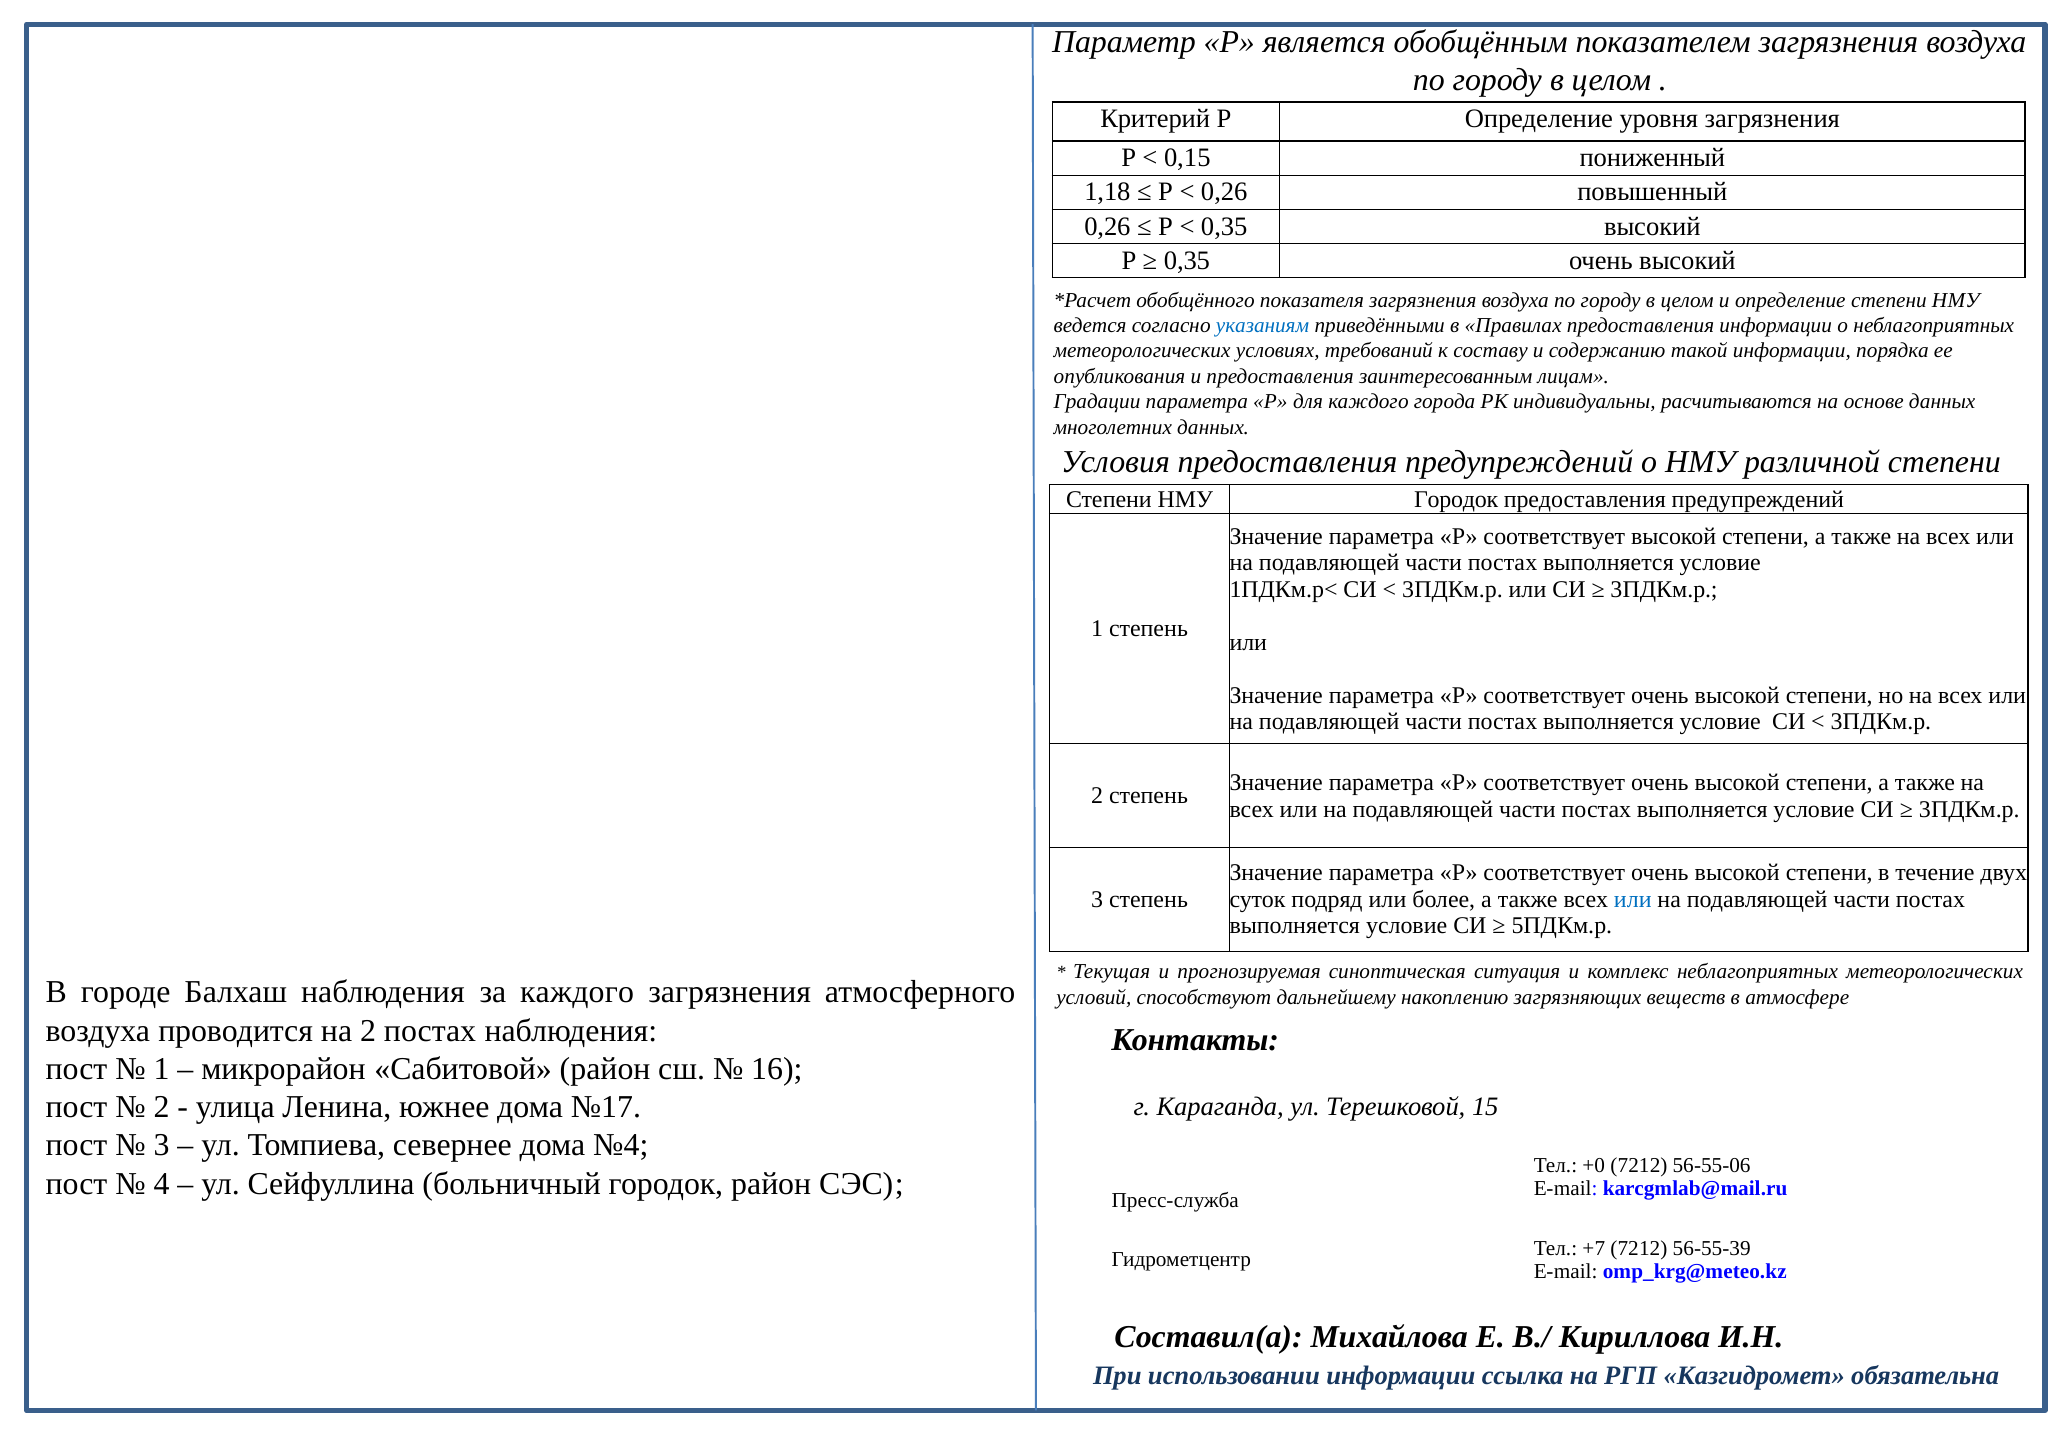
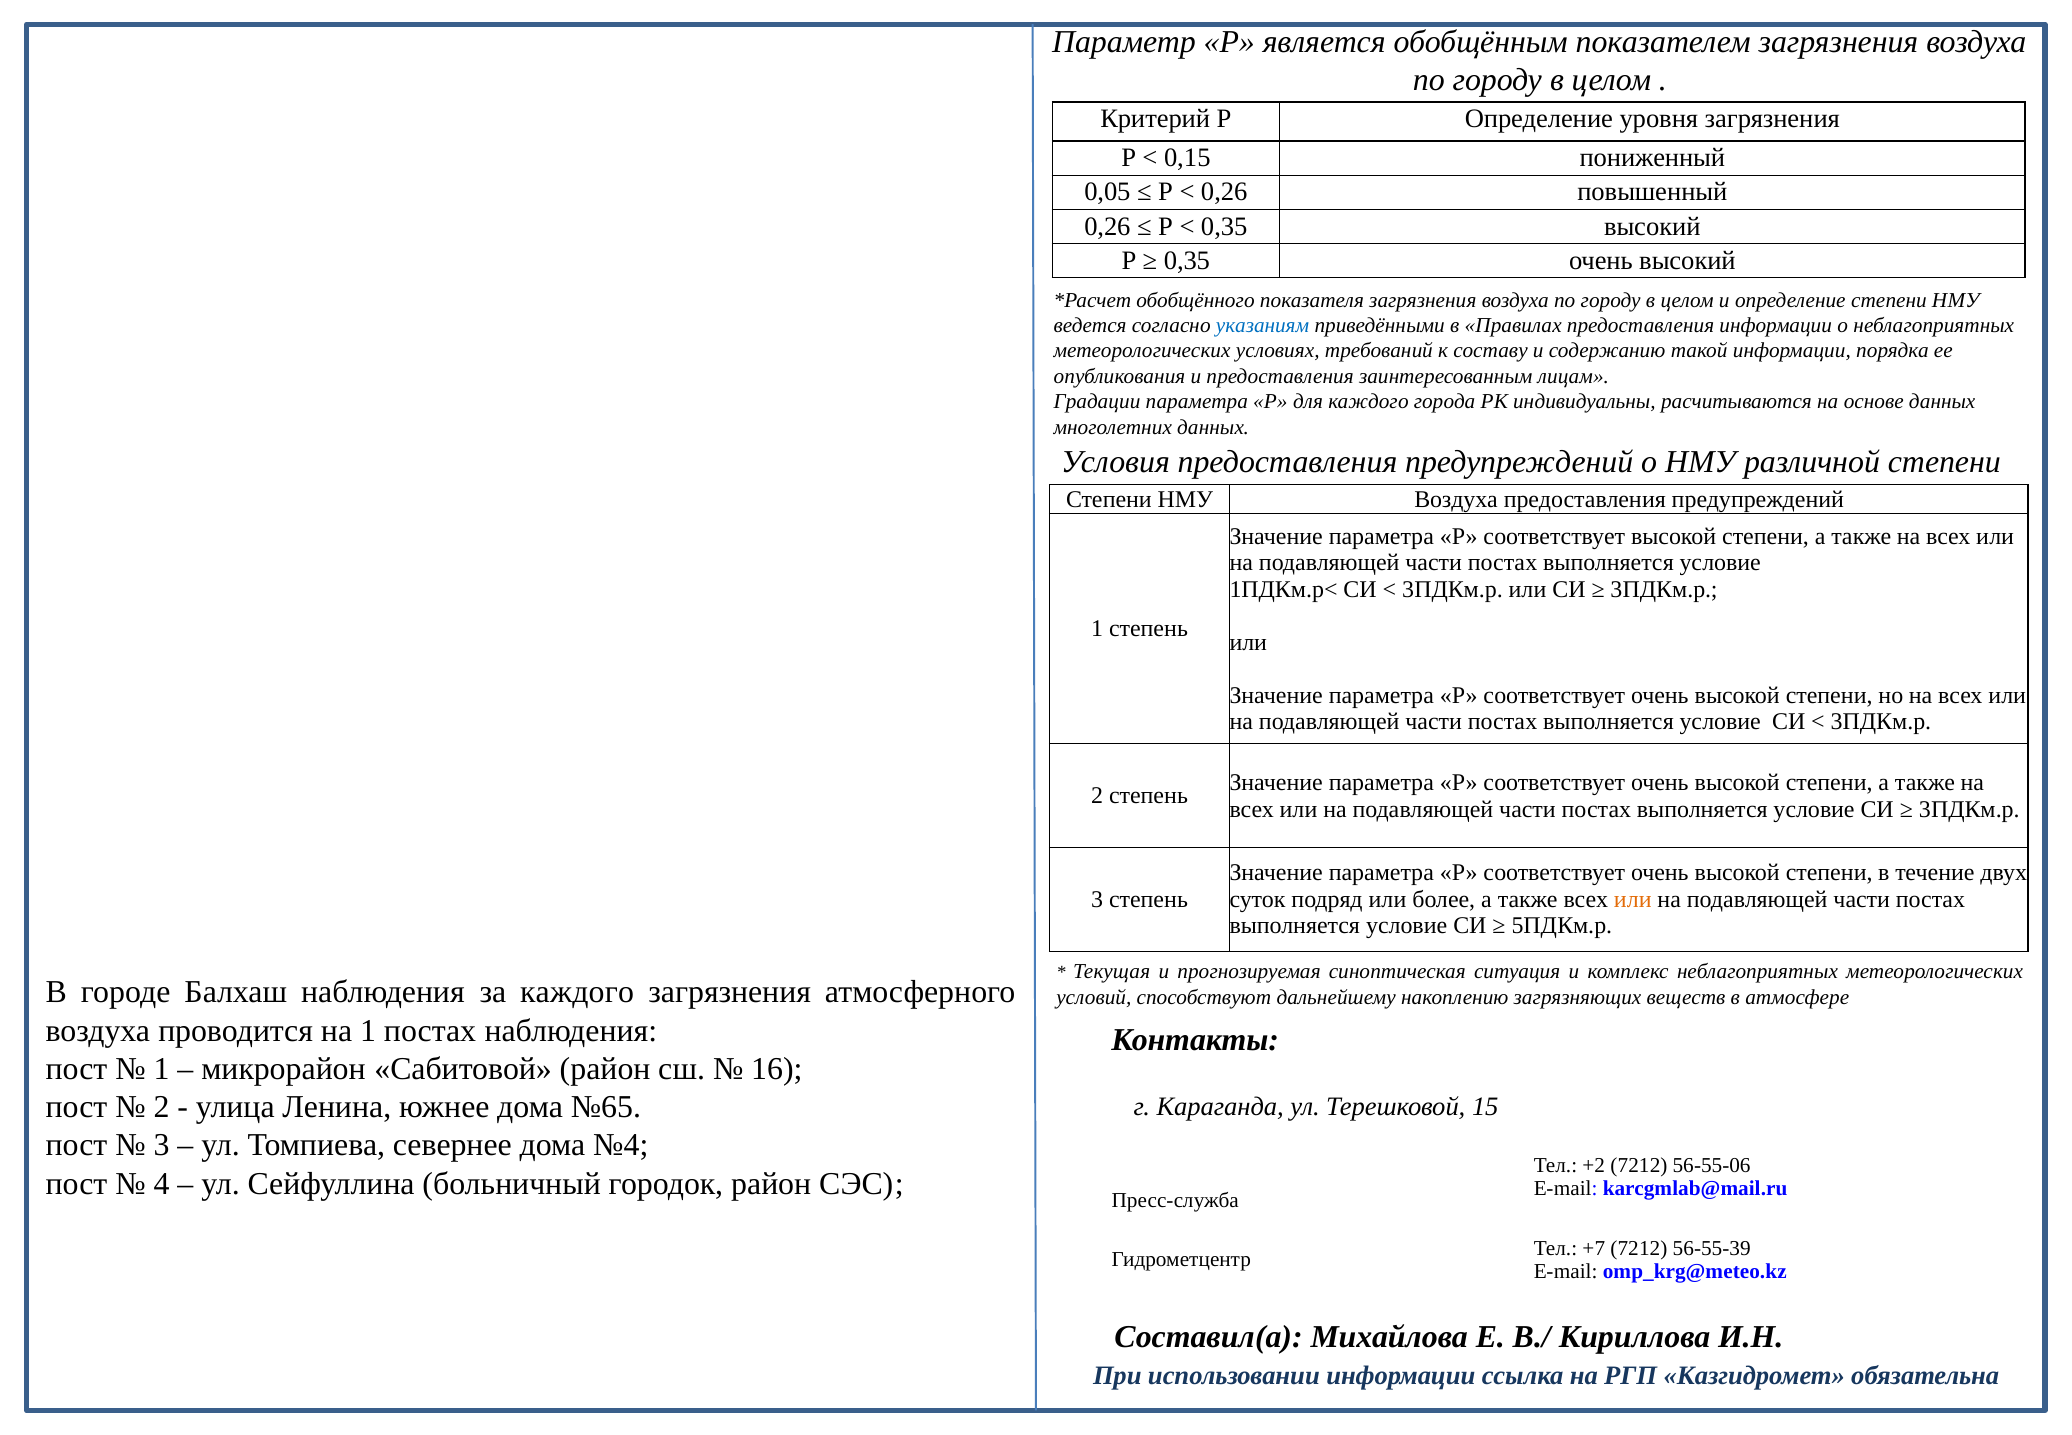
1,18: 1,18 -> 0,05 (1107, 192)
НМУ Городок: Городок -> Воздуха (1456, 499)
или colour: blue -> orange (1633, 899)
на 2: 2 -> 1 (368, 1030)
№17: №17 -> №65 (606, 1107)
+0: +0 -> +2 (1594, 1165)
